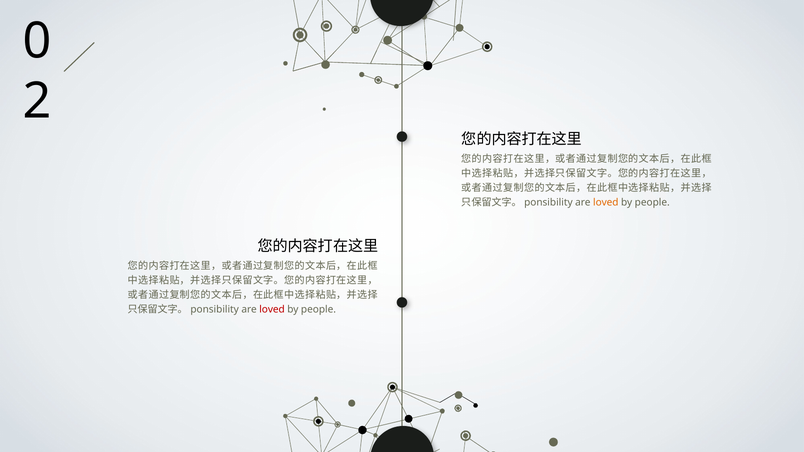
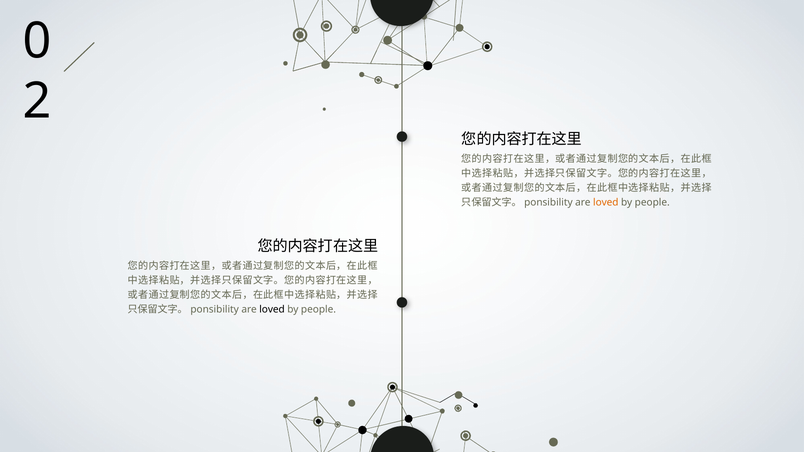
loved colour: red -> black (272, 310)
